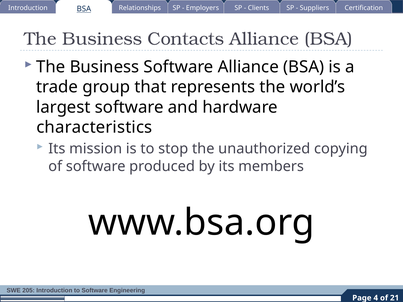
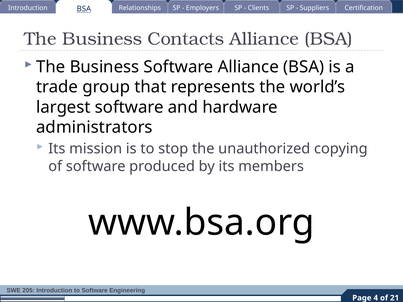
characteristics: characteristics -> administrators (94, 127)
